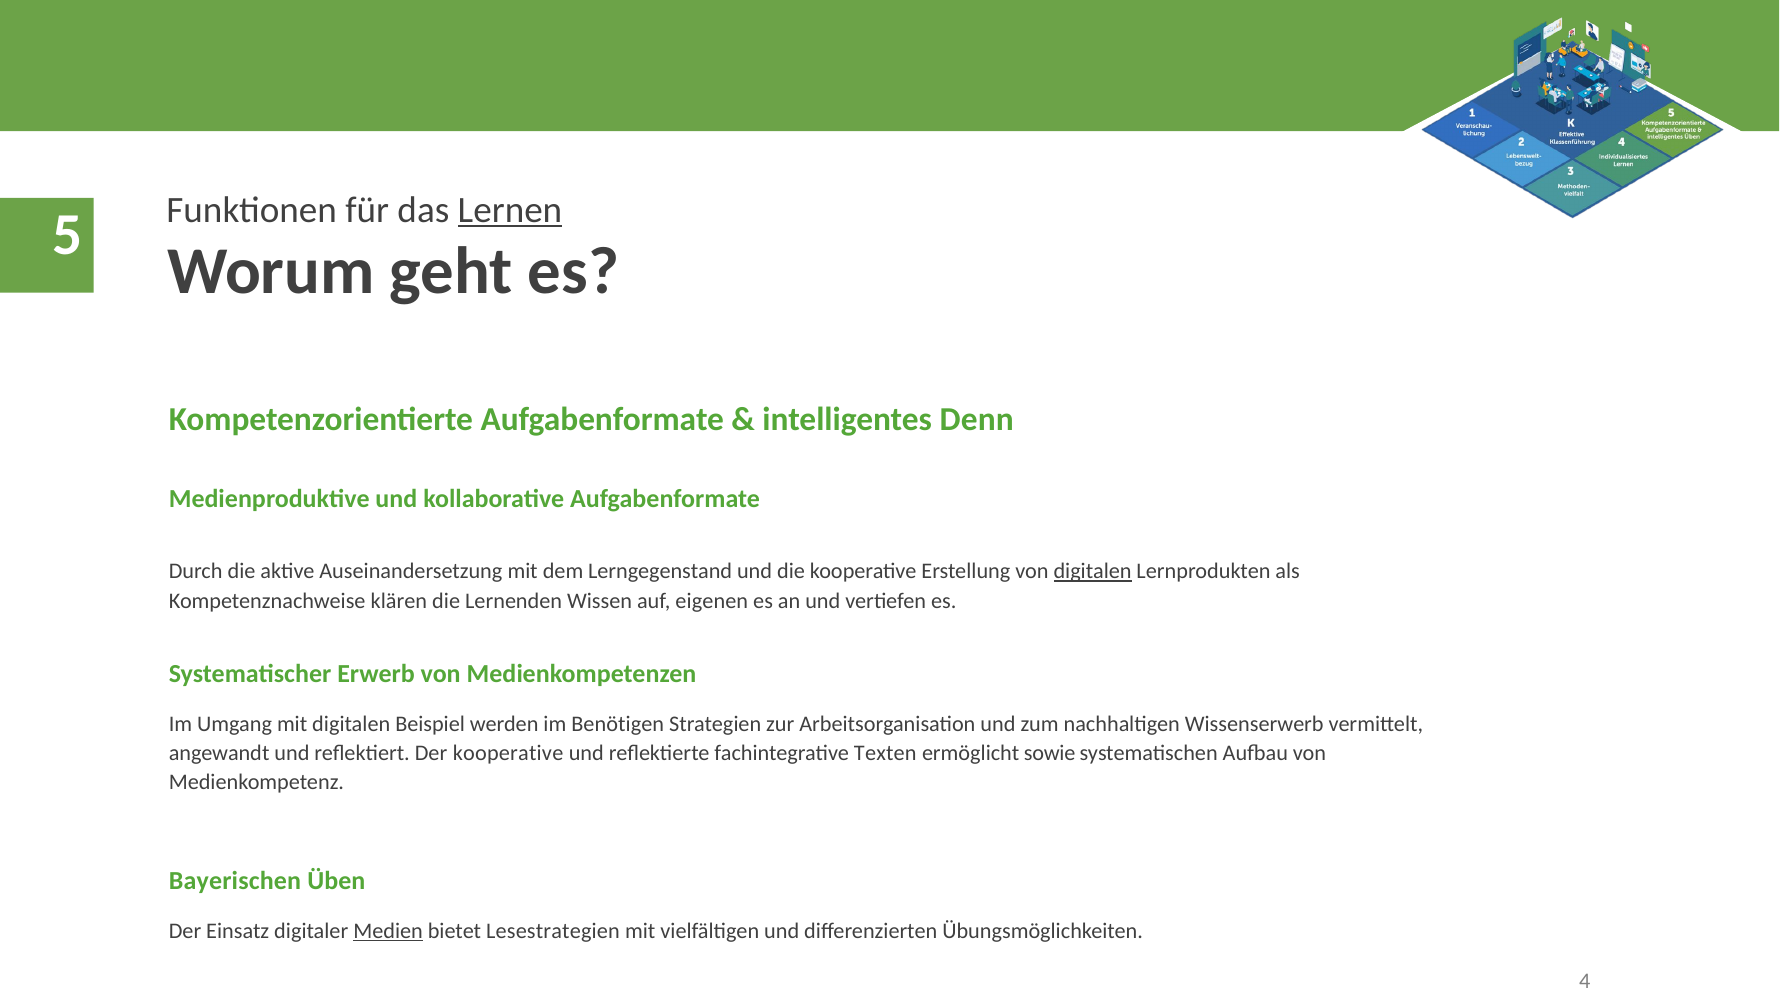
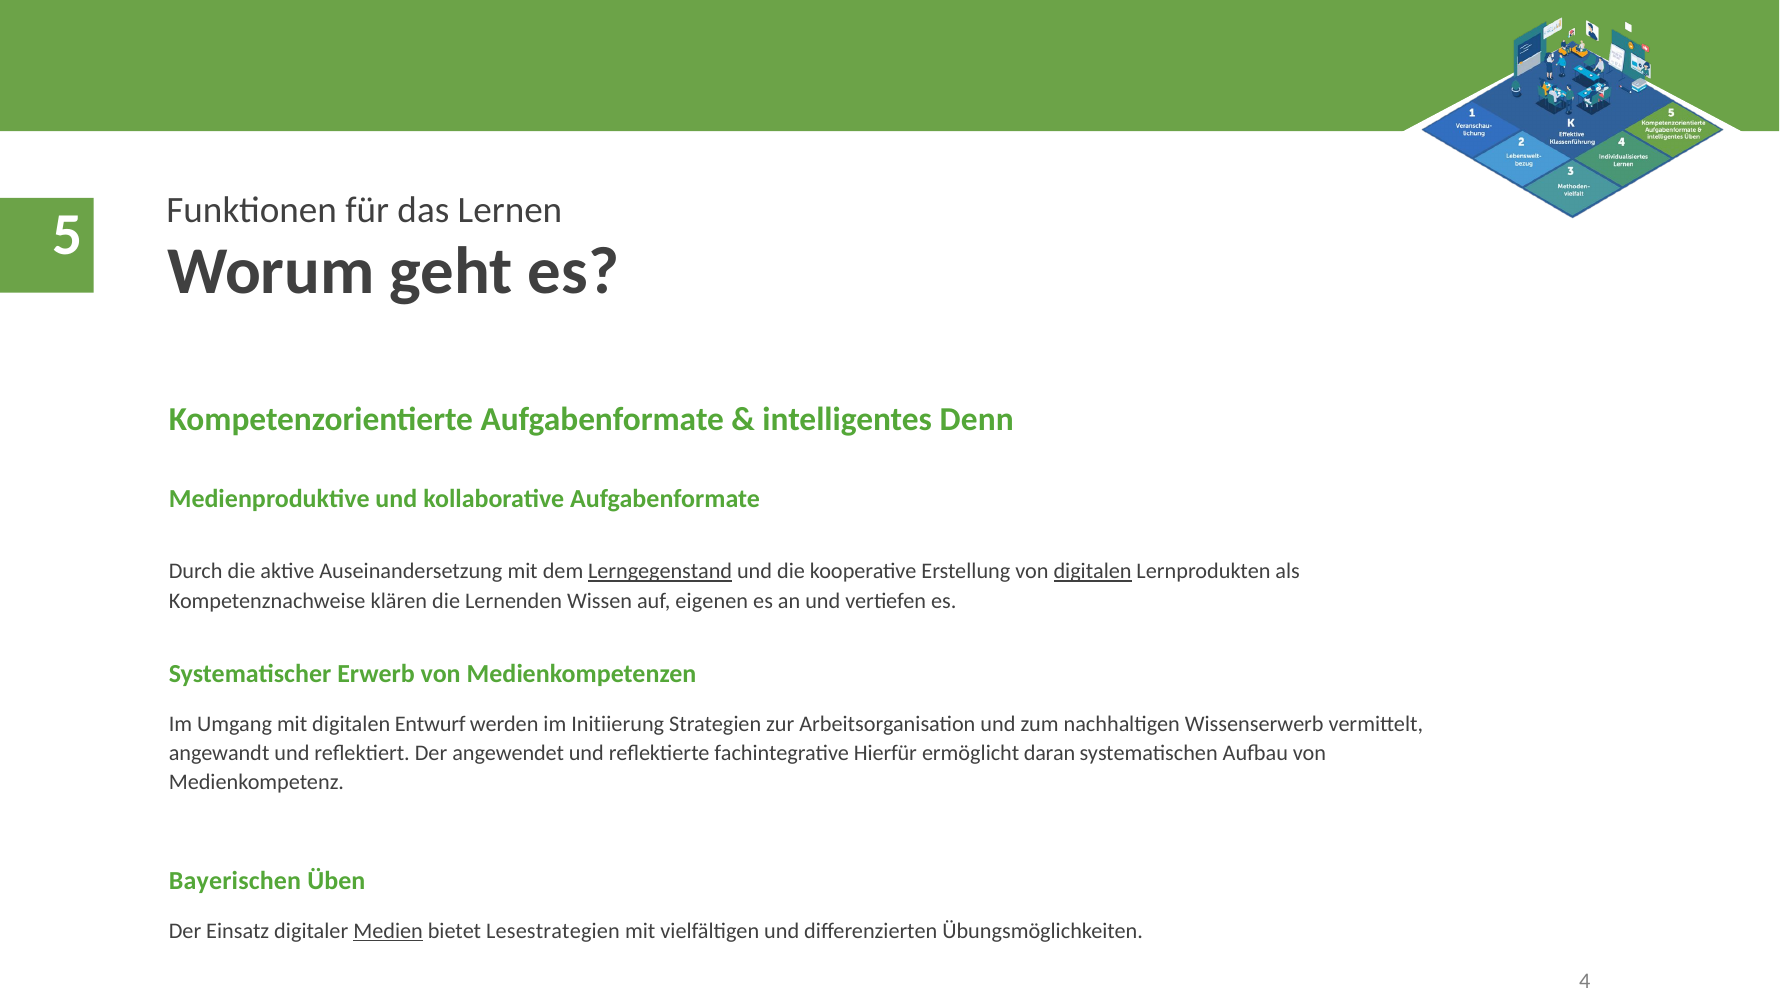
Lernen underline: present -> none (510, 210)
Lerngegenstand underline: none -> present (660, 571)
Beispiel: Beispiel -> Entwurf (430, 724)
Benötigen: Benötigen -> Initiierung (618, 724)
Der kooperative: kooperative -> angewendet (508, 753)
Texten: Texten -> Hierfür (885, 753)
sowie: sowie -> daran (1050, 753)
